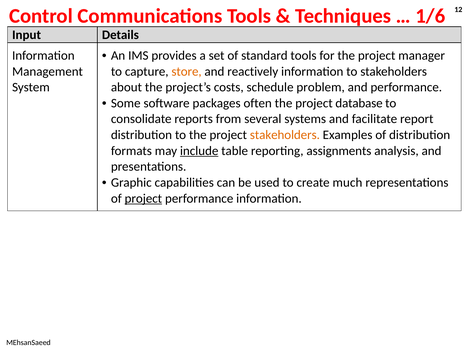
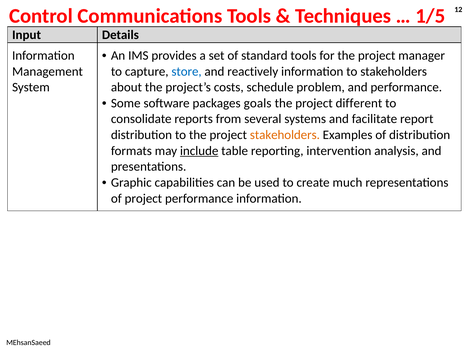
1/6: 1/6 -> 1/5 (430, 16)
store colour: orange -> blue (187, 71)
often: often -> goals (258, 103)
database: database -> different (359, 103)
assignments: assignments -> intervention (339, 151)
project underline: present -> none (143, 199)
